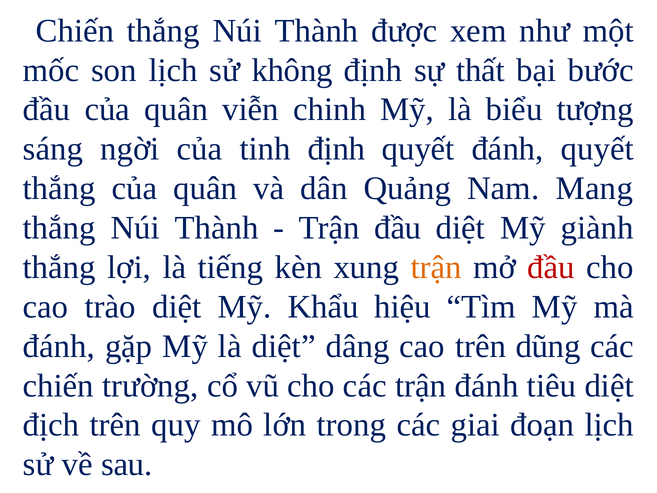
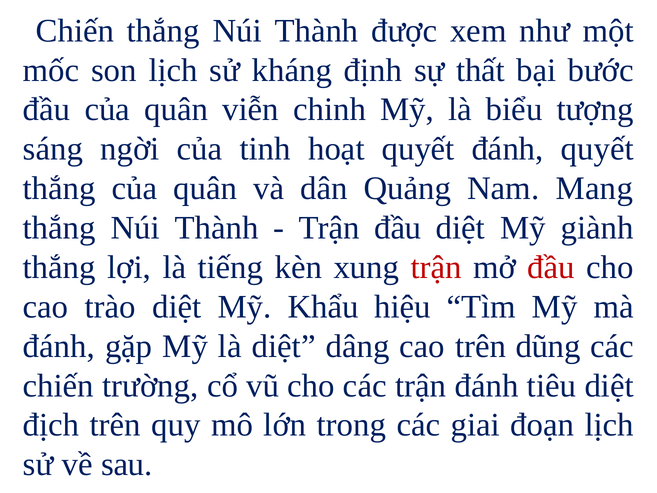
không: không -> kháng (292, 70)
tinh định: định -> hoạt (336, 149)
trận colour: orange -> red (436, 267)
